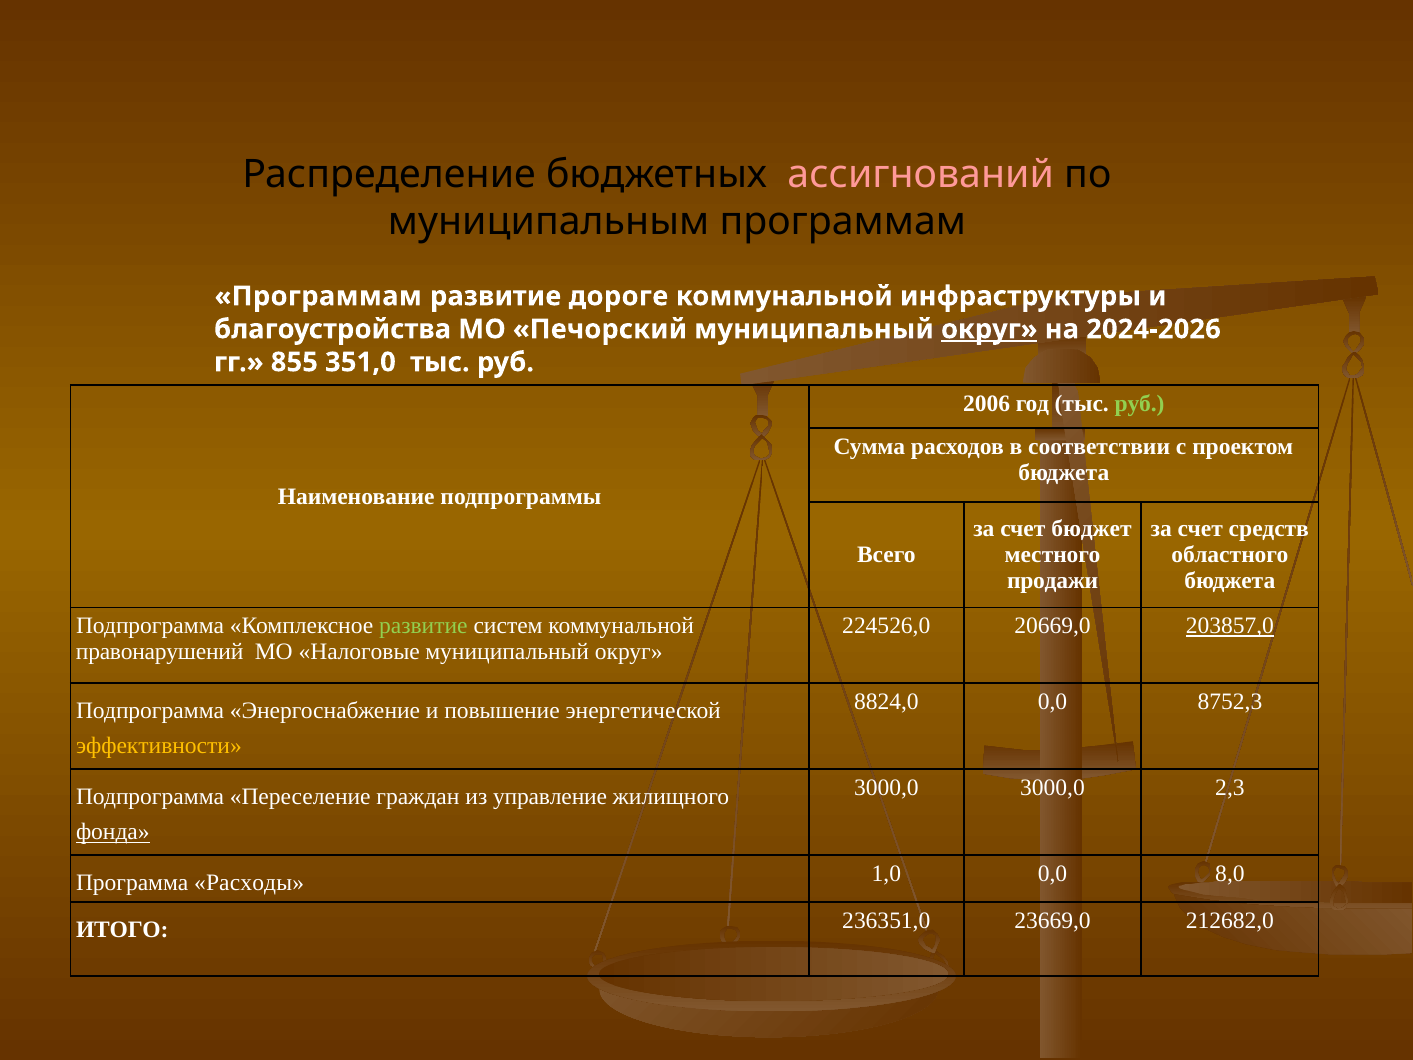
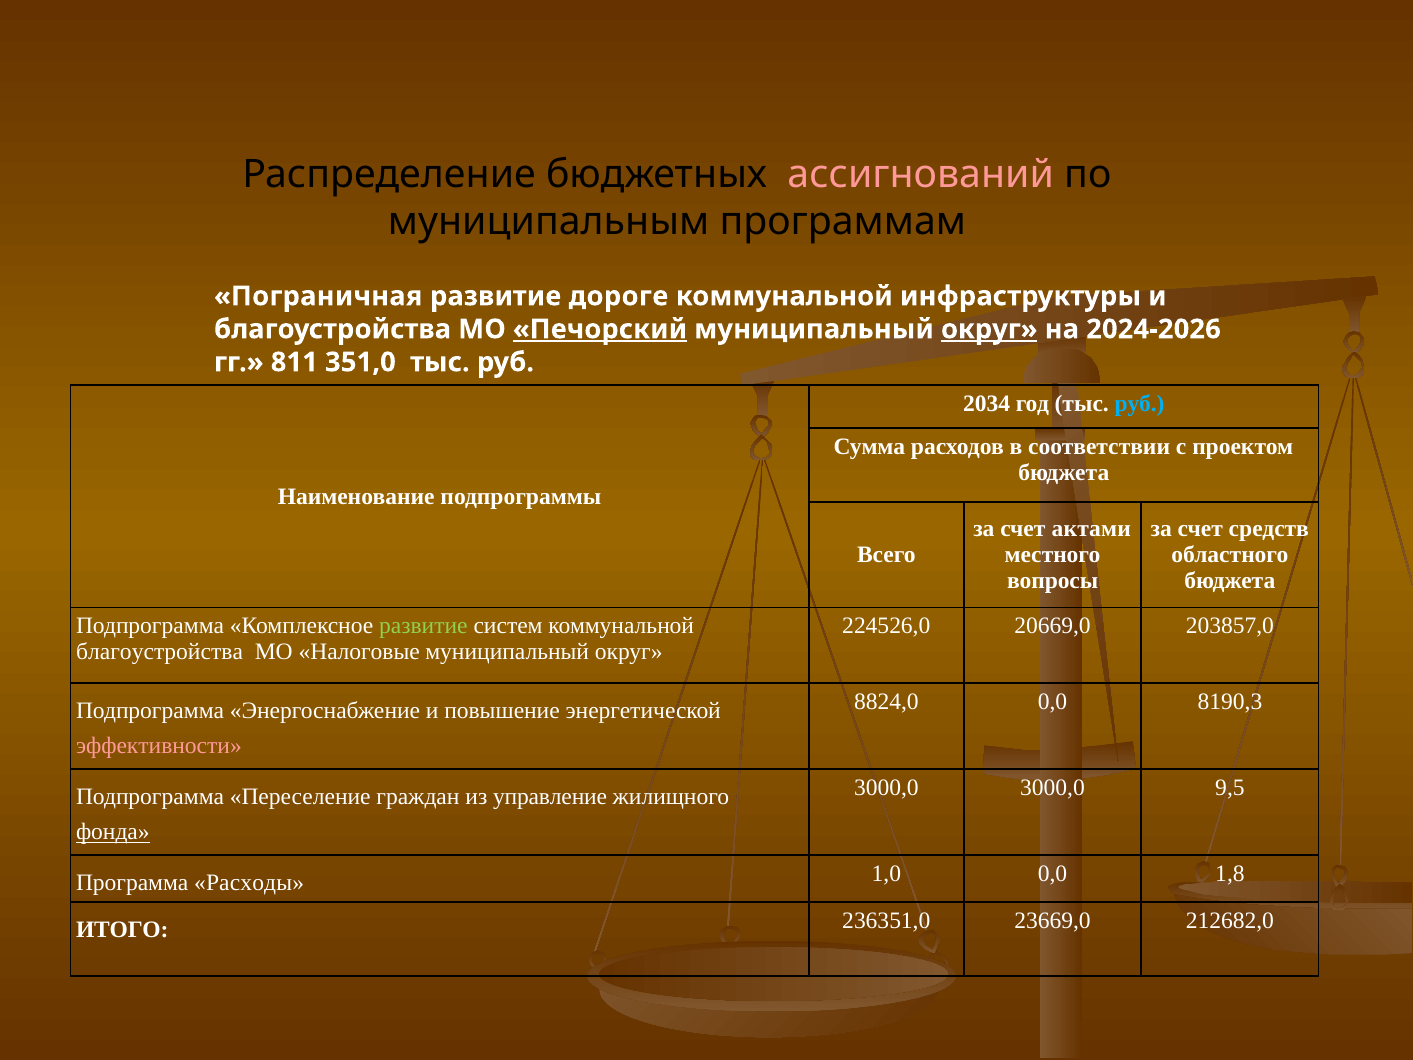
Программам: Программам -> Пограничная (318, 296)
Печорский underline: none -> present (600, 329)
855: 855 -> 811 (294, 362)
2006: 2006 -> 2034 (987, 404)
руб colour: light green -> light blue (1140, 404)
бюджет: бюджет -> актами (1091, 529)
продажи: продажи -> вопросы (1053, 581)
203857,0 underline: present -> none (1230, 626)
правонарушений: правонарушений -> благоустройства (159, 652)
8752,3: 8752,3 -> 8190,3 (1230, 701)
эффективности colour: yellow -> pink (159, 746)
2,3: 2,3 -> 9,5 (1230, 787)
8,0: 8,0 -> 1,8 (1230, 873)
